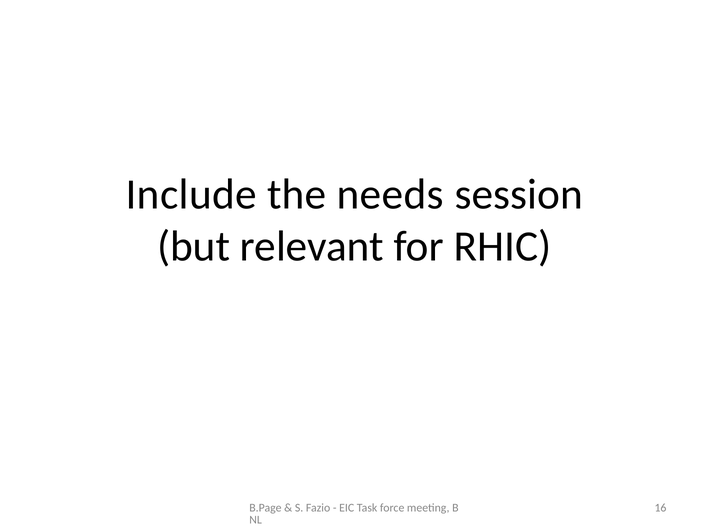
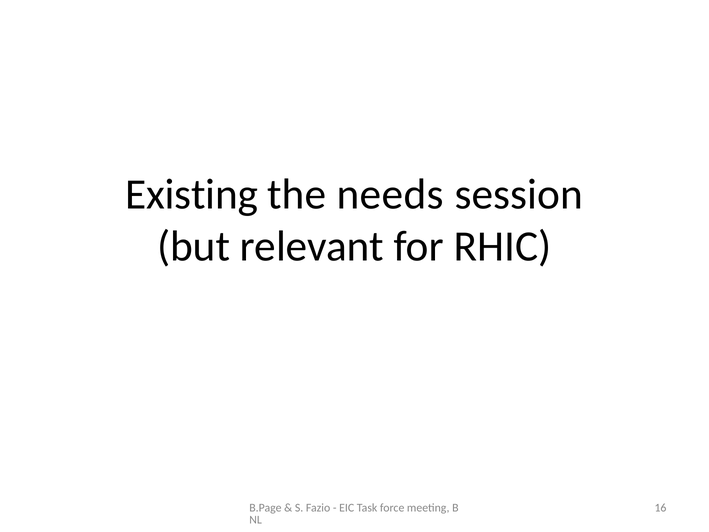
Include: Include -> Existing (192, 194)
